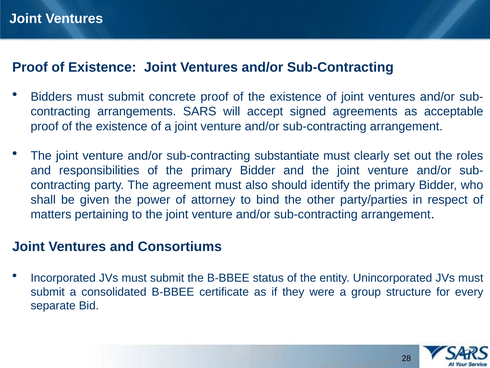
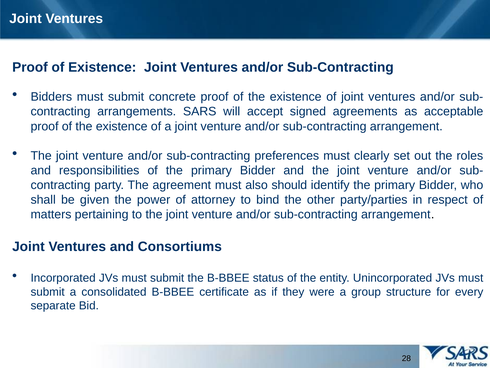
substantiate: substantiate -> preferences (287, 156)
